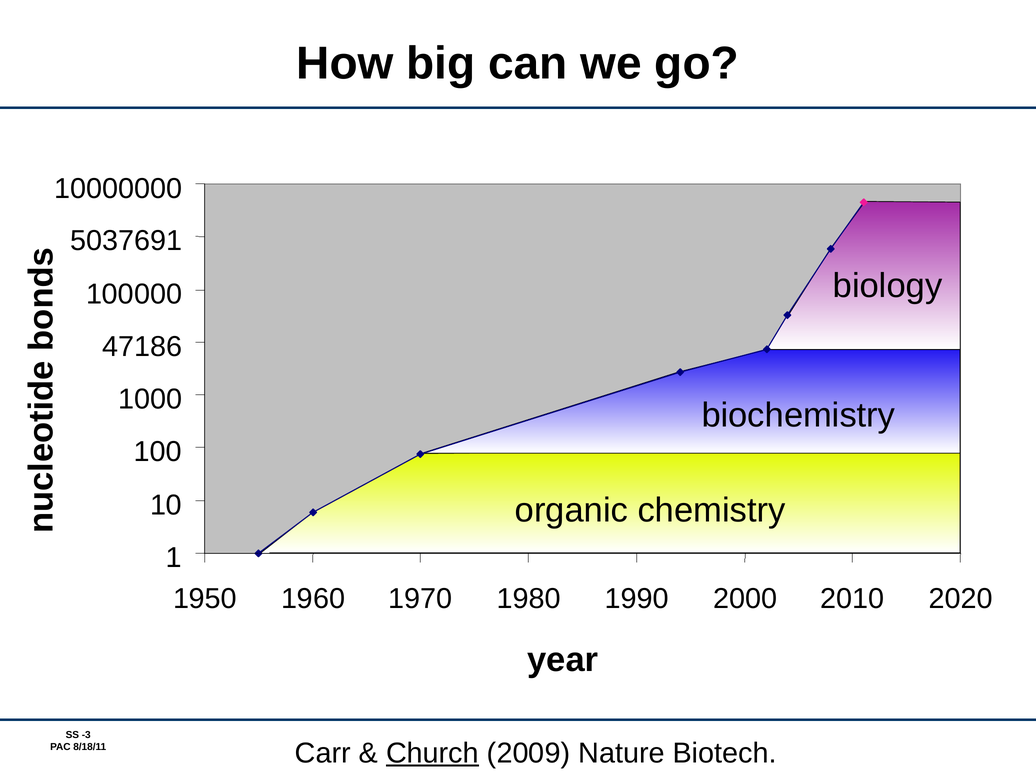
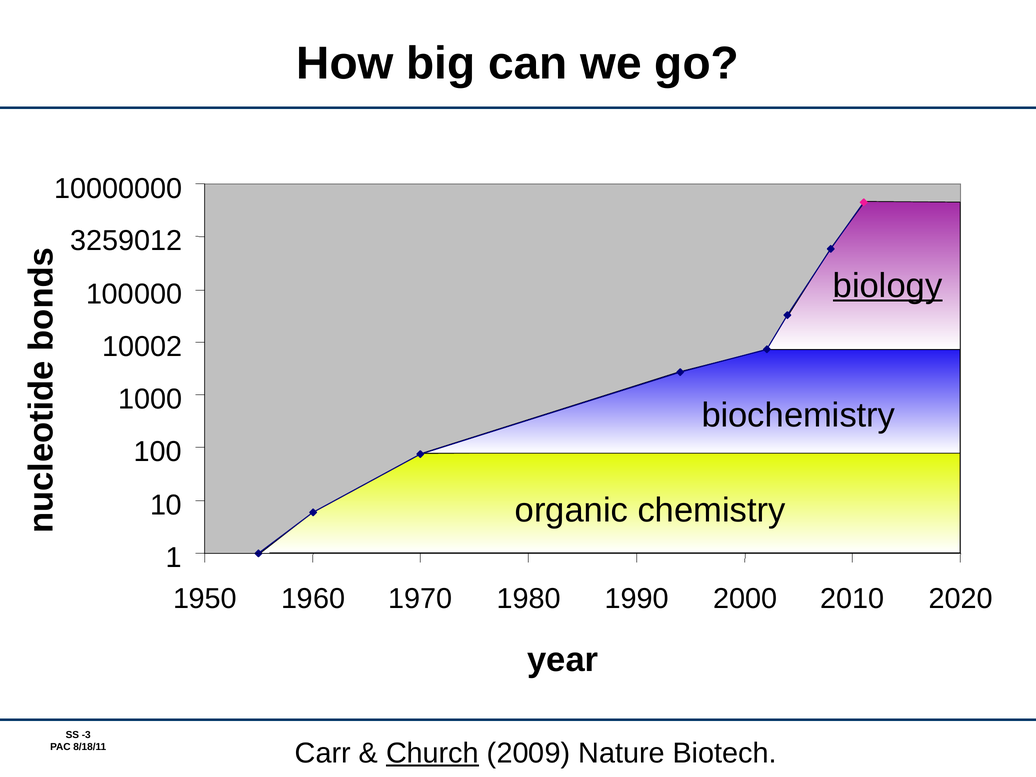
5037691: 5037691 -> 3259012 (126, 241)
biology underline: none -> present (888, 286)
47186: 47186 -> 10002 (142, 347)
